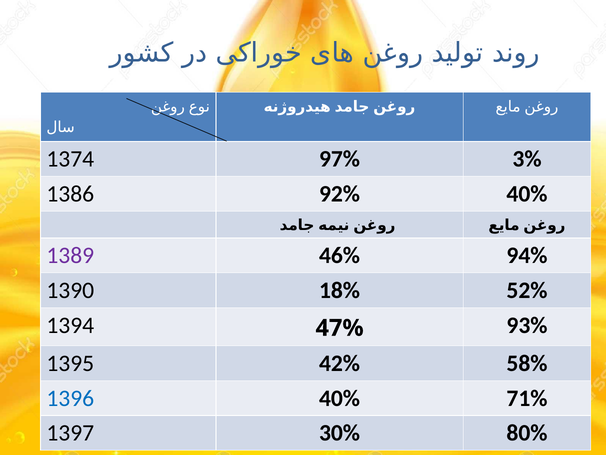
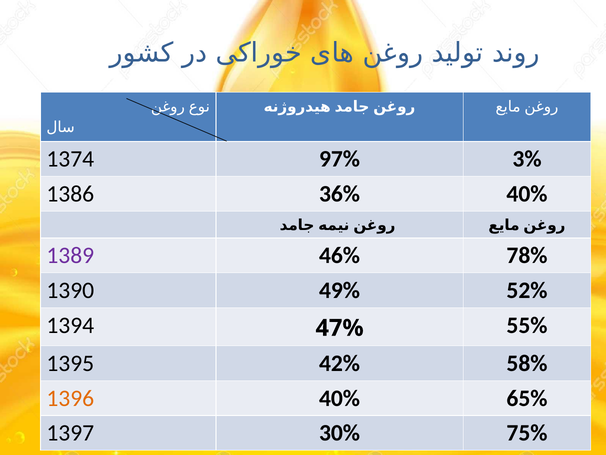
92%: 92% -> 36% (340, 194)
94%: 94% -> 78% (527, 255)
18%: 18% -> 49% (340, 290)
93%: 93% -> 55% (527, 325)
1396 colour: blue -> orange (70, 398)
71%: 71% -> 65% (527, 398)
80%: 80% -> 75% (527, 433)
